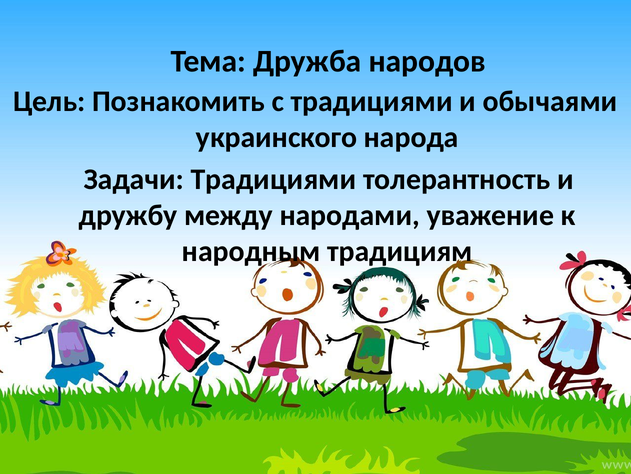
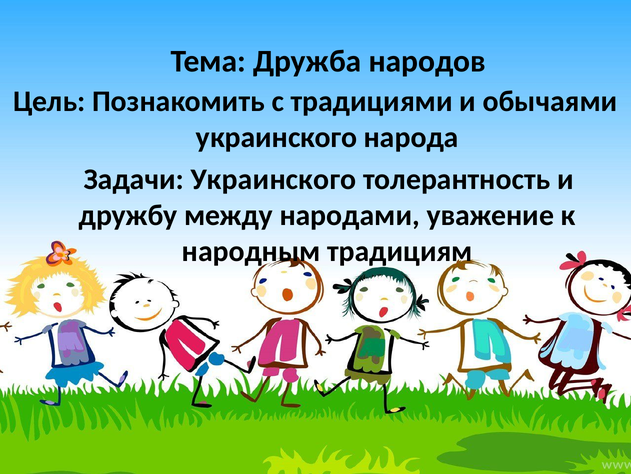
Задачи Традициями: Традициями -> Украинского (273, 179)
